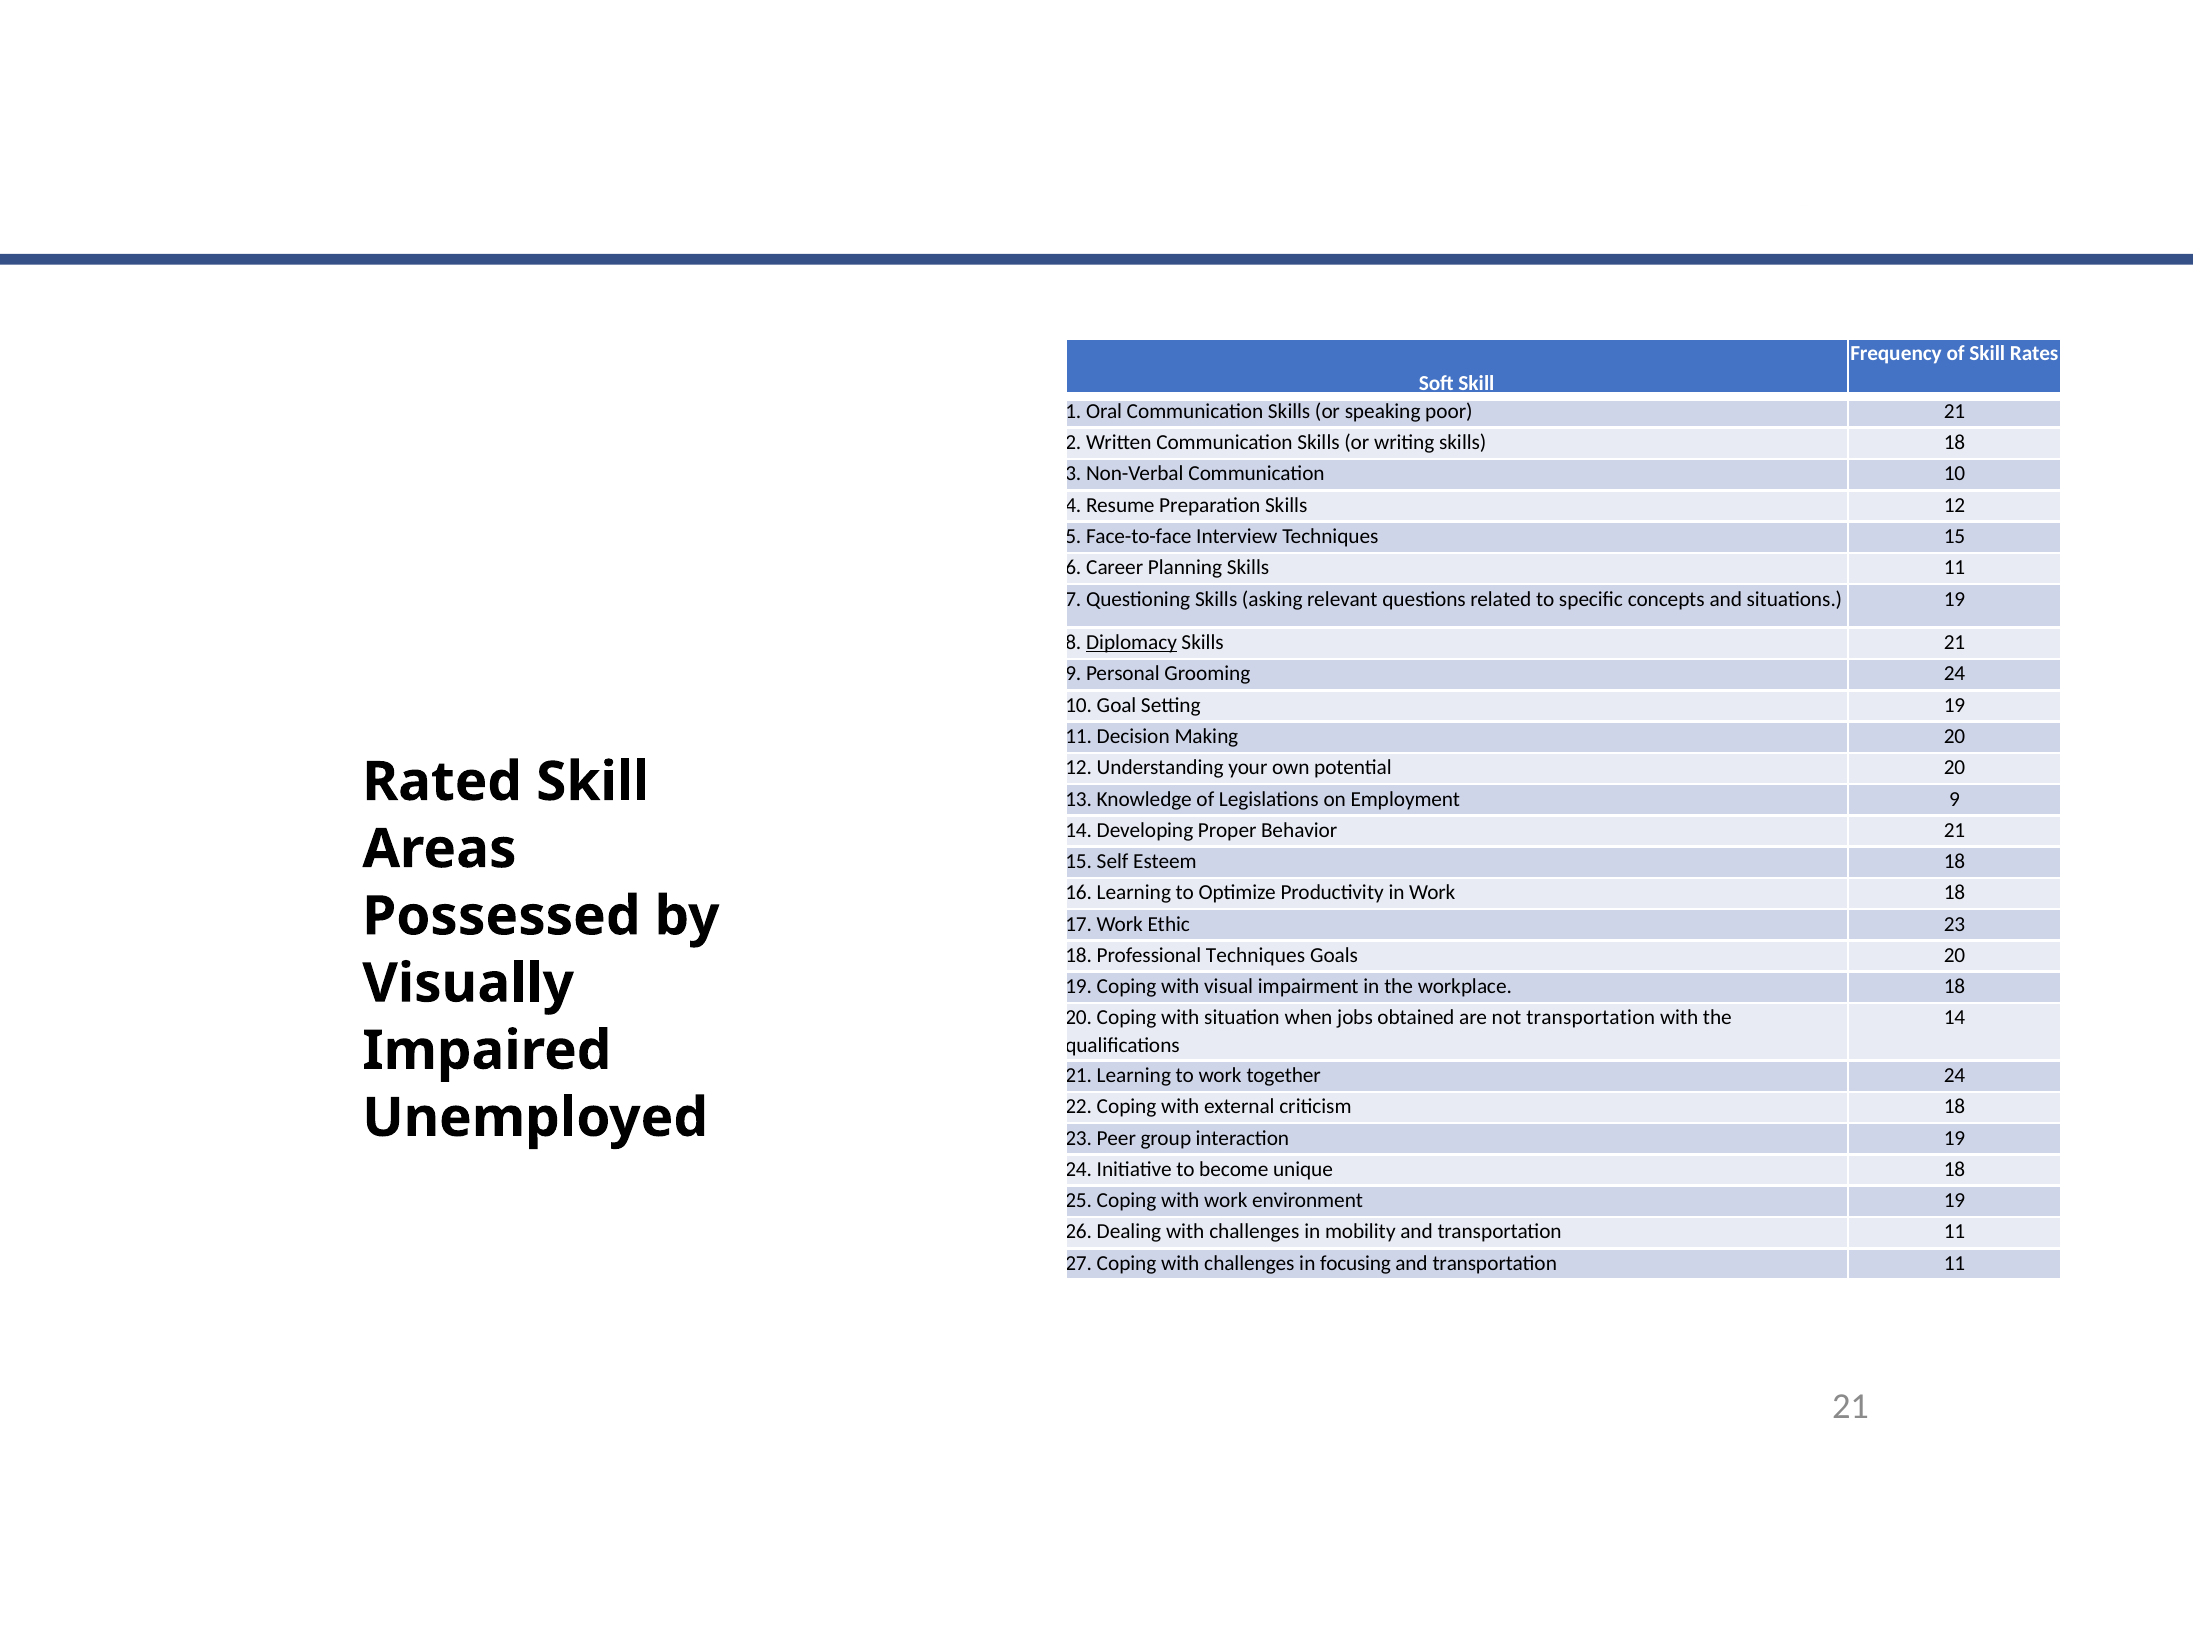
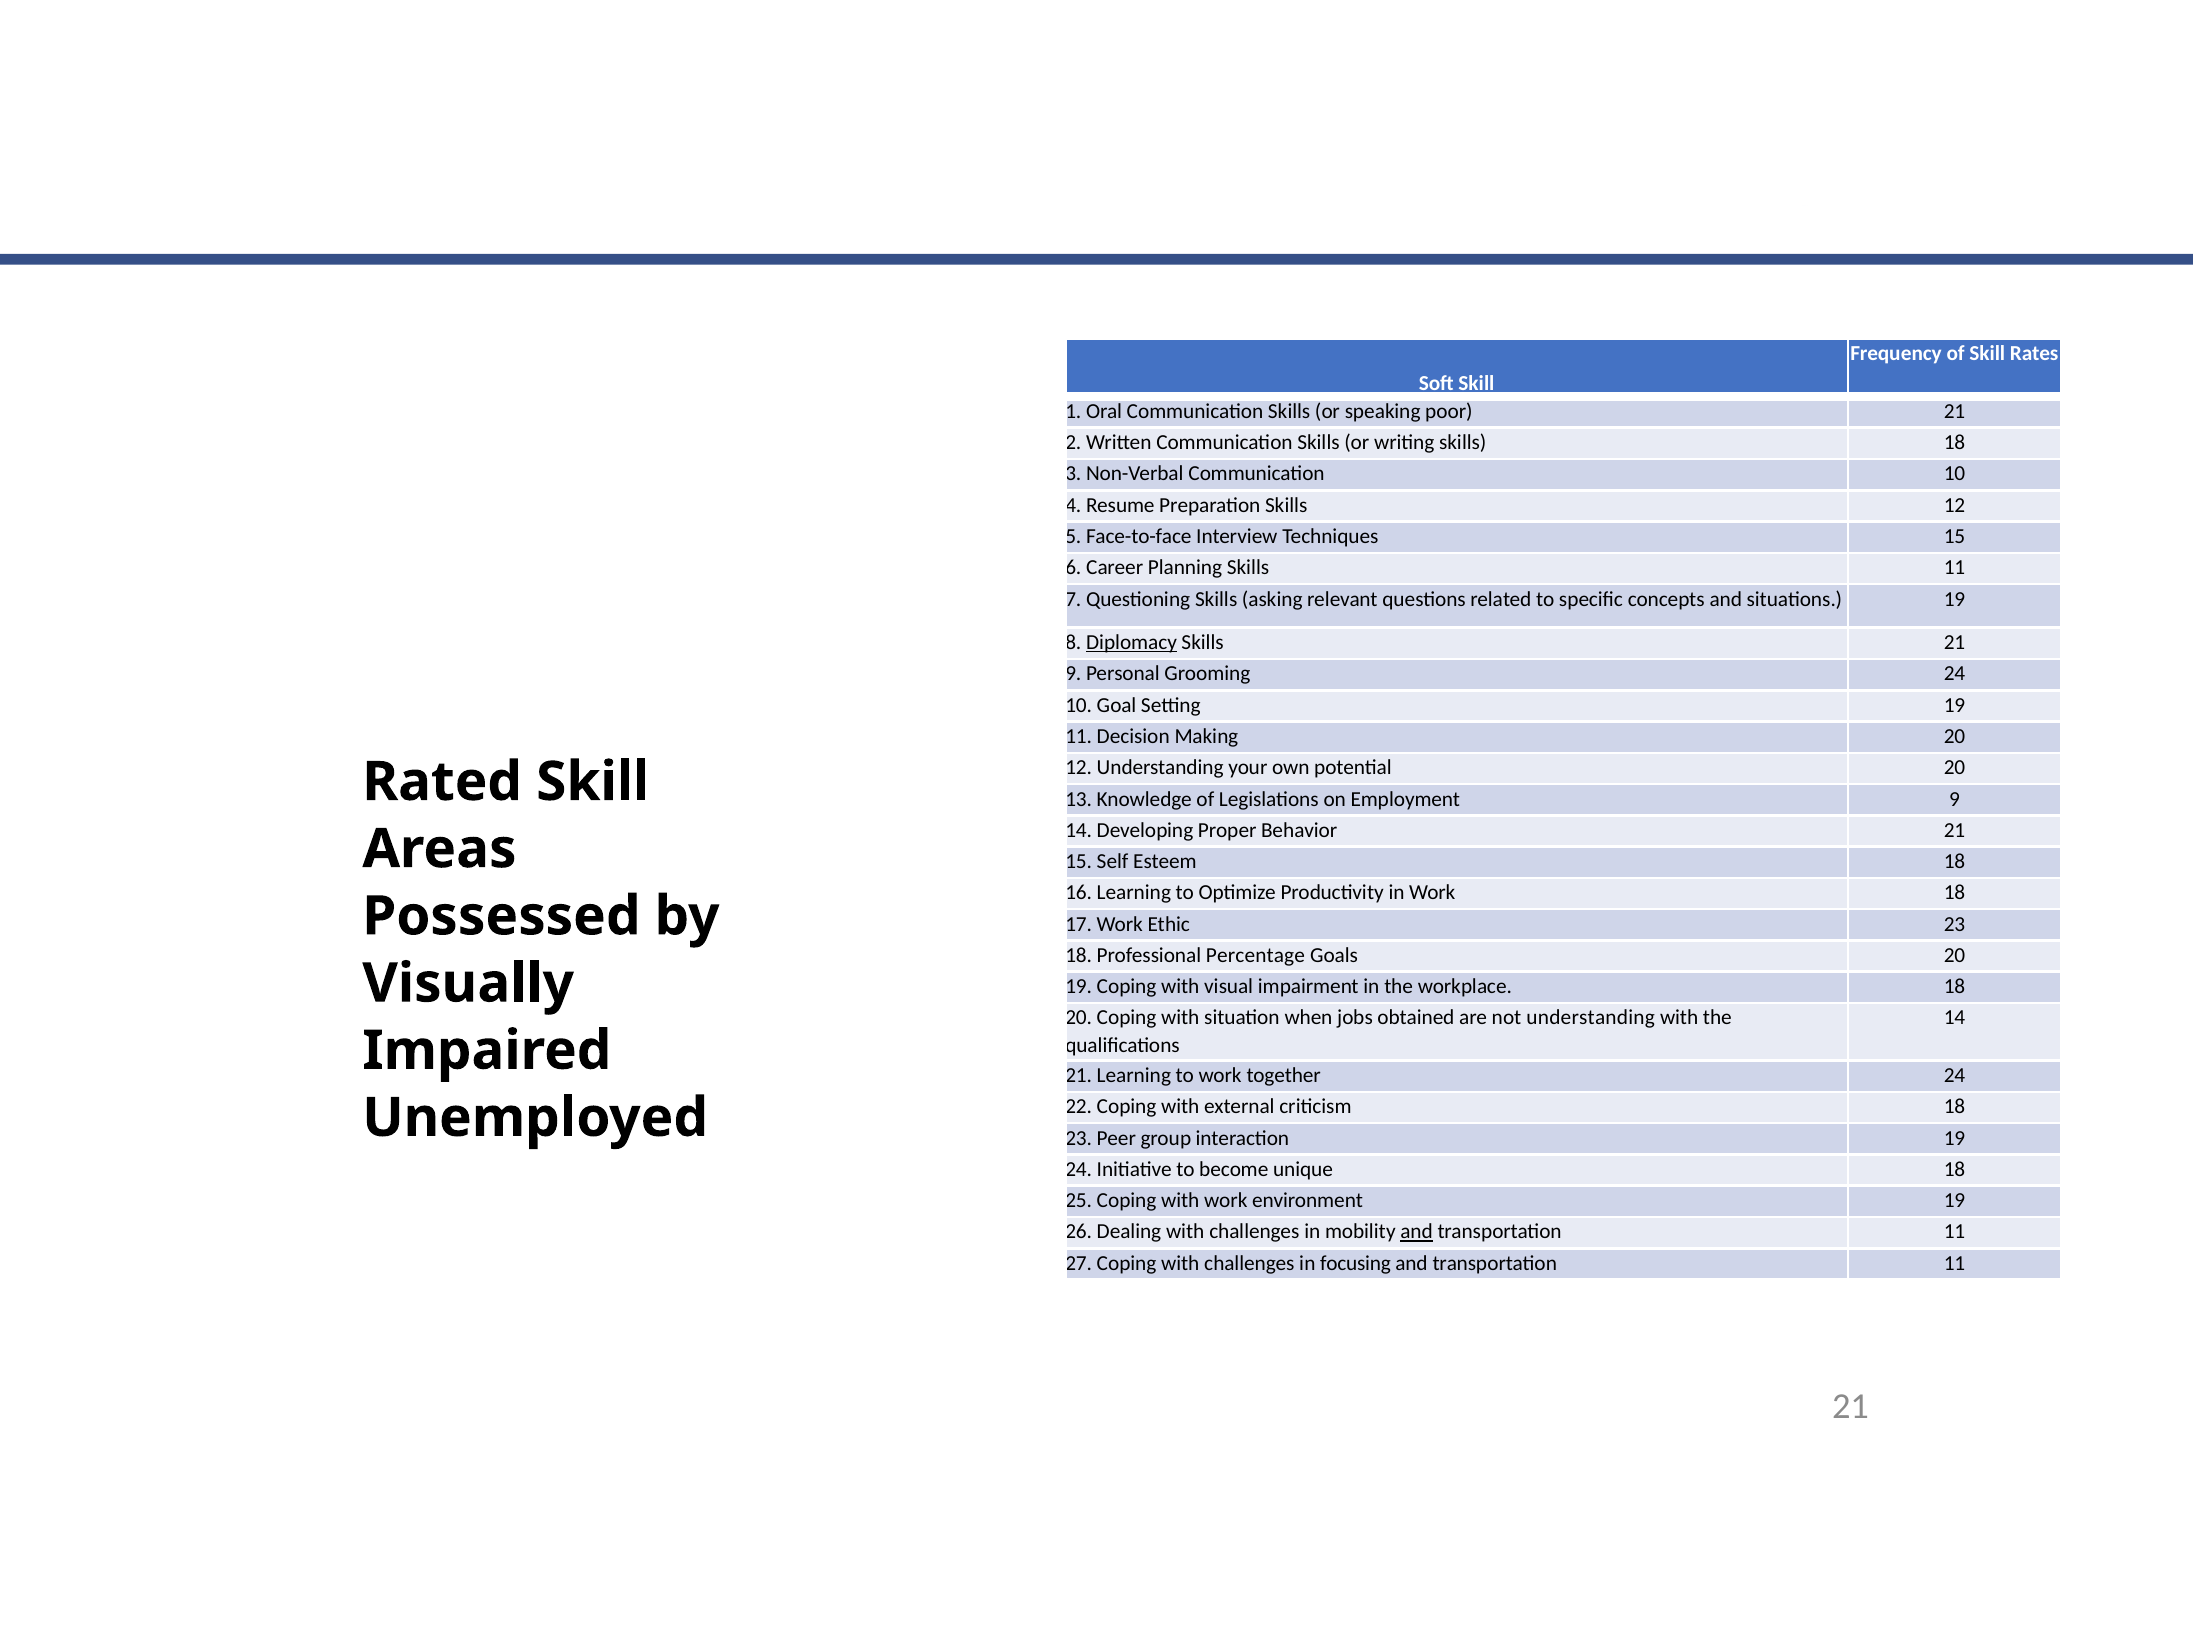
Professional Techniques: Techniques -> Percentage (1255, 955)
not transportation: transportation -> understanding (1591, 1018)
and underline: none -> present (1417, 1232)
